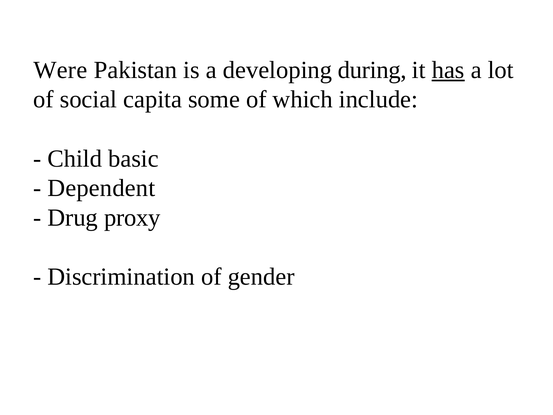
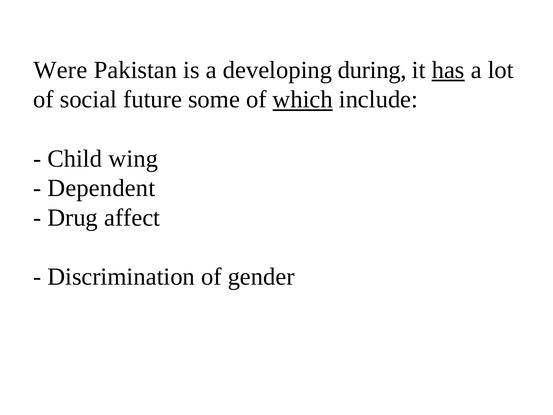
capita: capita -> future (153, 99)
which underline: none -> present (303, 99)
basic: basic -> wing (133, 159)
proxy: proxy -> affect (132, 218)
